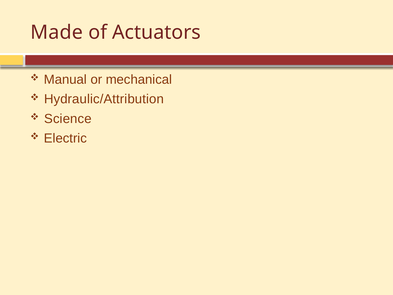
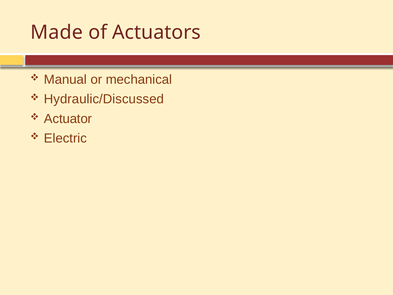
Hydraulic/Attribution: Hydraulic/Attribution -> Hydraulic/Discussed (104, 99)
Science: Science -> Actuator (68, 119)
